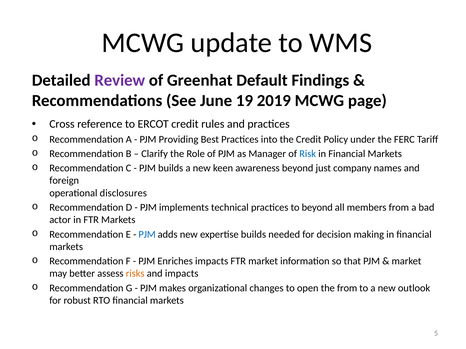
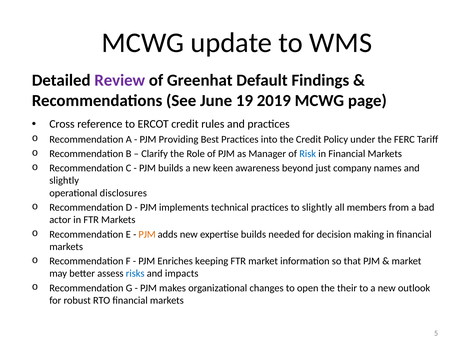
foreign: foreign -> slightly (64, 181)
to beyond: beyond -> slightly (317, 208)
PJM colour: blue -> orange (147, 235)
Enriches impacts: impacts -> keeping (212, 261)
risks colour: orange -> blue (135, 274)
the from: from -> their (347, 288)
